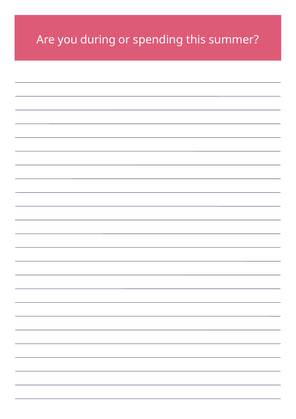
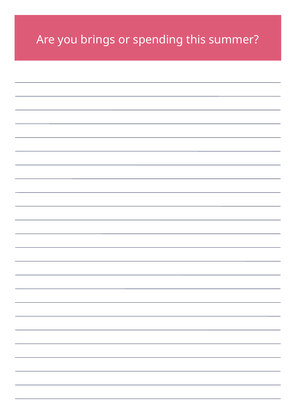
during: during -> brings (98, 40)
